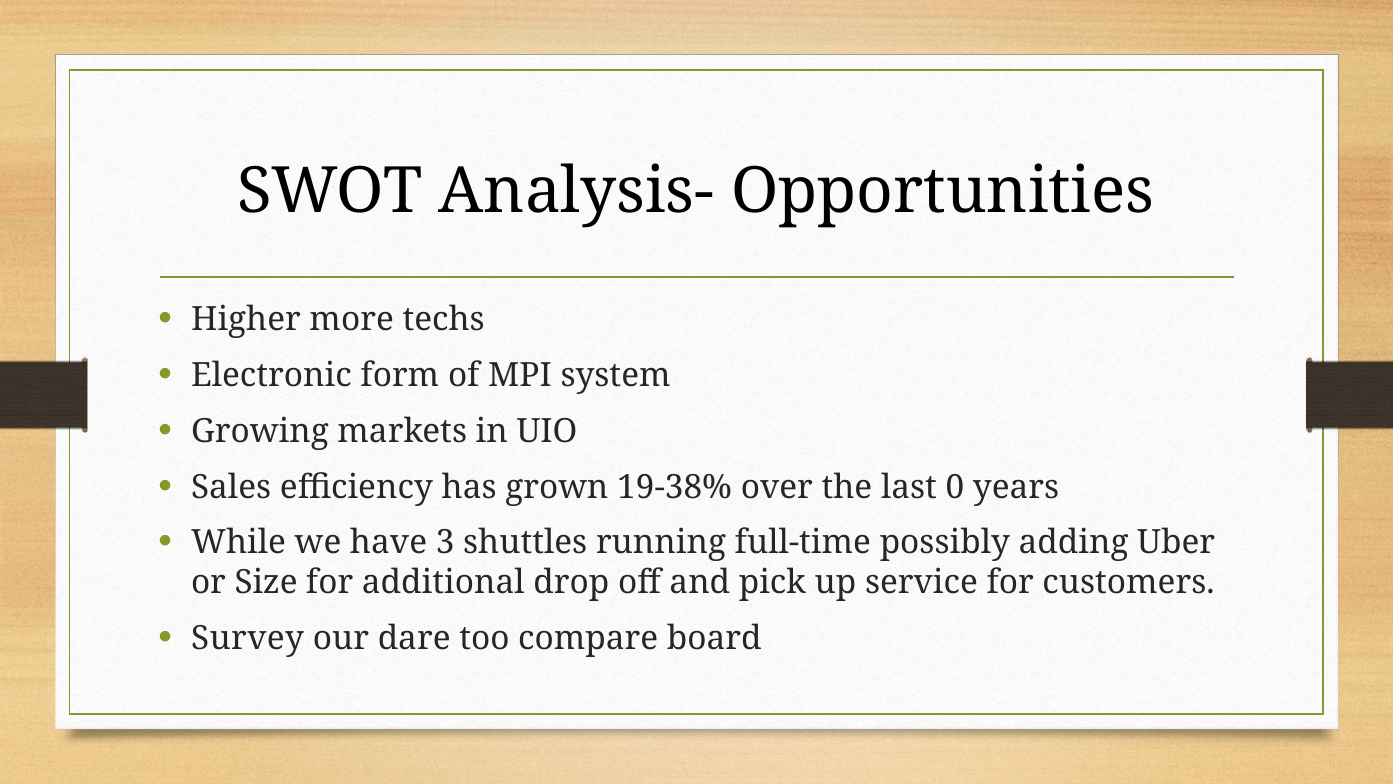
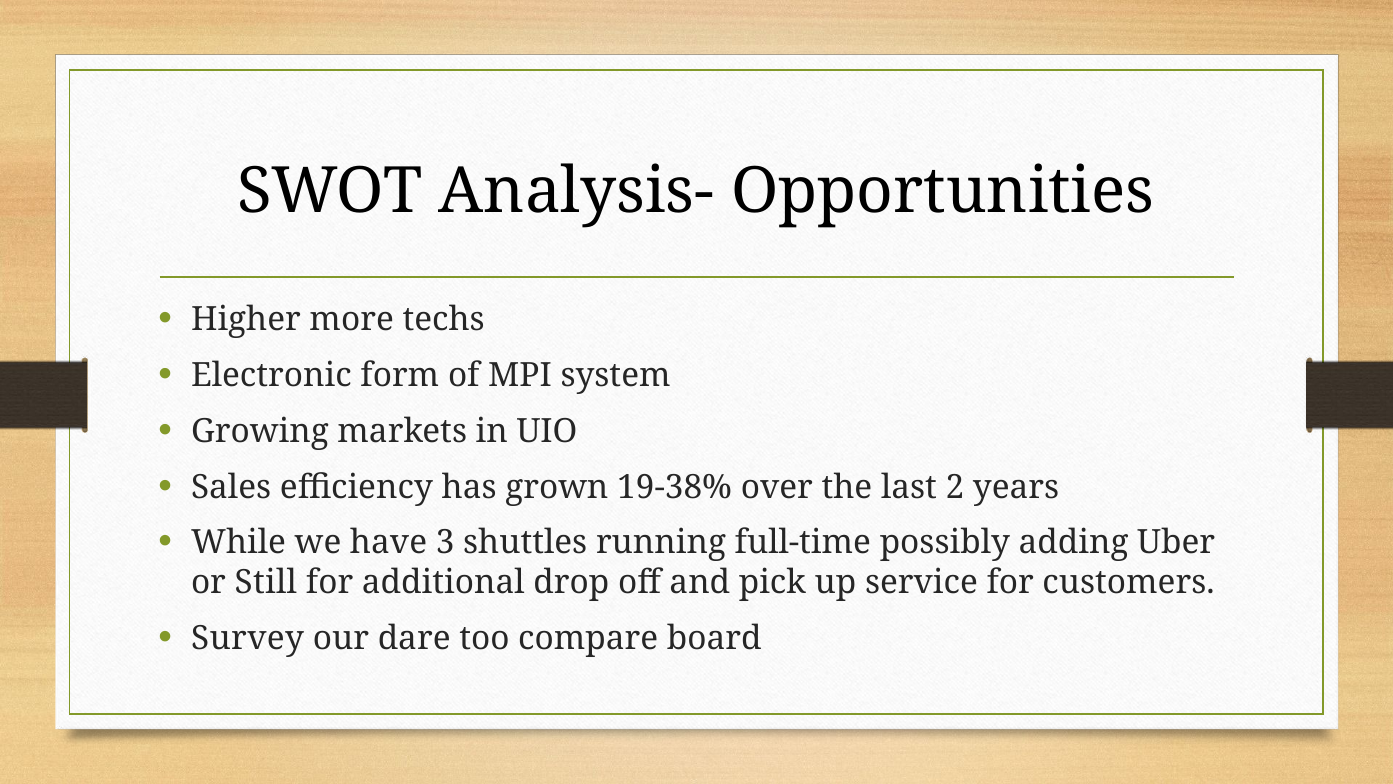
0: 0 -> 2 (955, 487)
Size: Size -> Still (266, 583)
